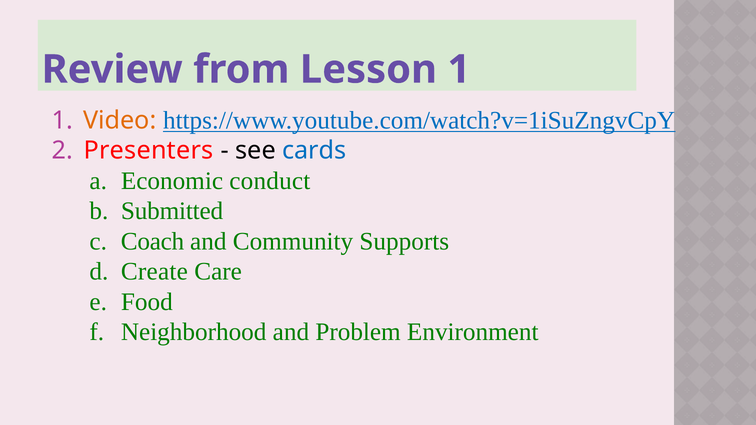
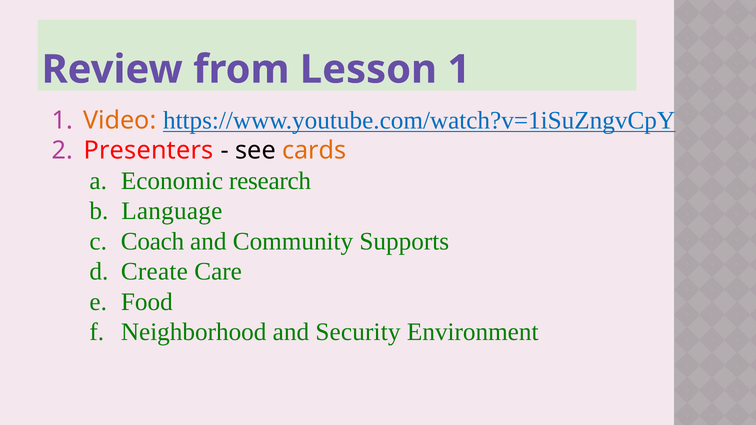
cards colour: blue -> orange (314, 151)
conduct: conduct -> research (270, 181)
Submitted: Submitted -> Language (172, 211)
Problem: Problem -> Security (358, 332)
